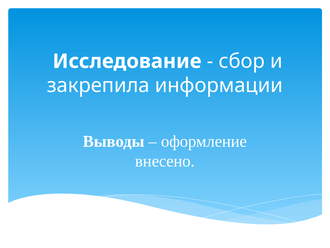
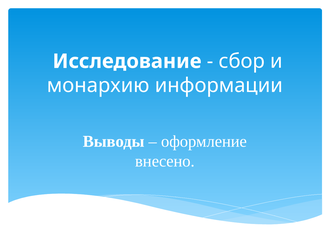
закрепила: закрепила -> монархию (98, 85)
